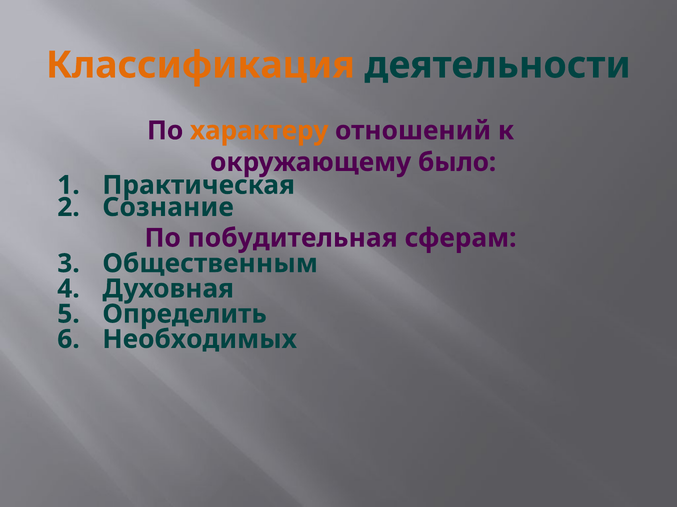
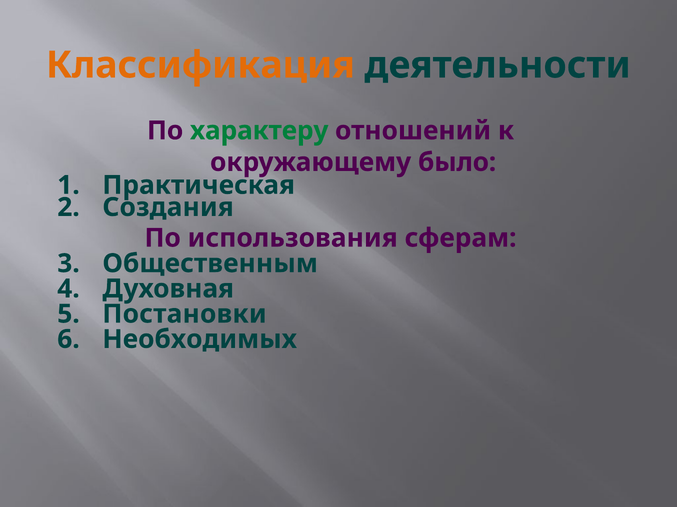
характеру colour: orange -> green (259, 131)
Сознание: Сознание -> Создания (168, 208)
побудительная: побудительная -> использования (293, 238)
Определить: Определить -> Постановки (184, 314)
